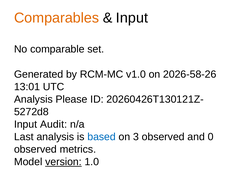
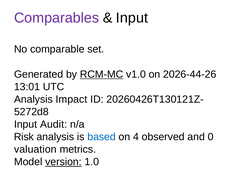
Comparables colour: orange -> purple (57, 18)
RCM-MC underline: none -> present (102, 74)
2026-58-26: 2026-58-26 -> 2026-44-26 (190, 74)
Please: Please -> Impact (71, 99)
Last: Last -> Risk (24, 136)
3: 3 -> 4 (136, 136)
observed: observed -> valuation (35, 149)
